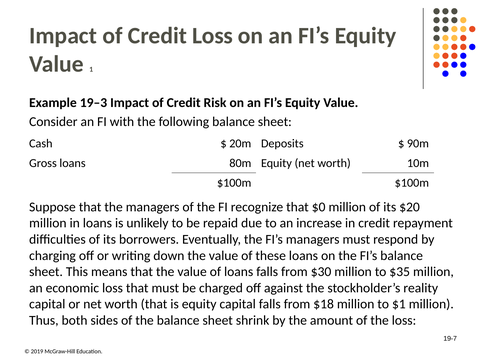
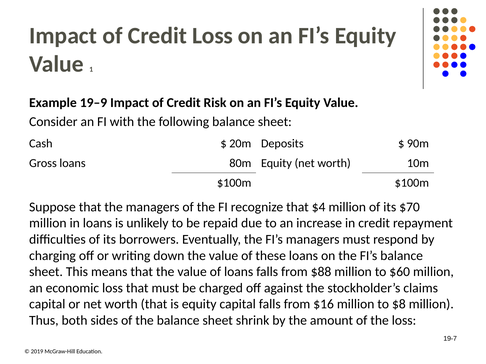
19–3: 19–3 -> 19–9 (93, 103)
$0: $0 -> $4 (319, 207)
$20: $20 -> $70 (410, 207)
$30: $30 -> $88 (321, 272)
$35: $35 -> $60 (400, 272)
reality: reality -> claims (421, 288)
$18: $18 -> $16 (324, 305)
$1: $1 -> $8 (399, 305)
